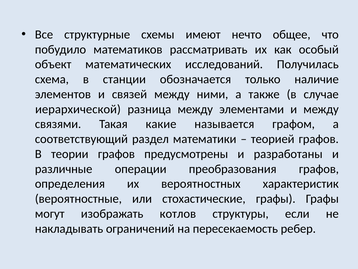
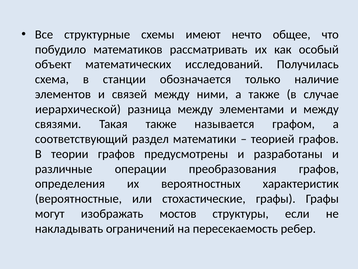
Такая какие: какие -> также (161, 124)
котлов: котлов -> мостов (178, 213)
